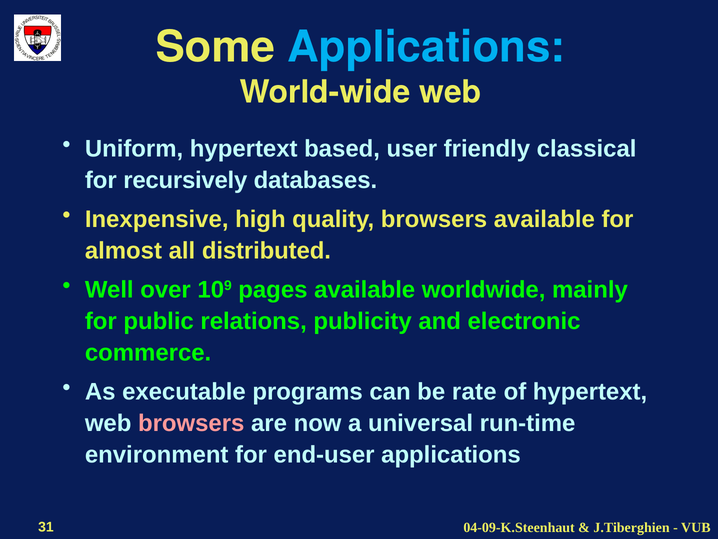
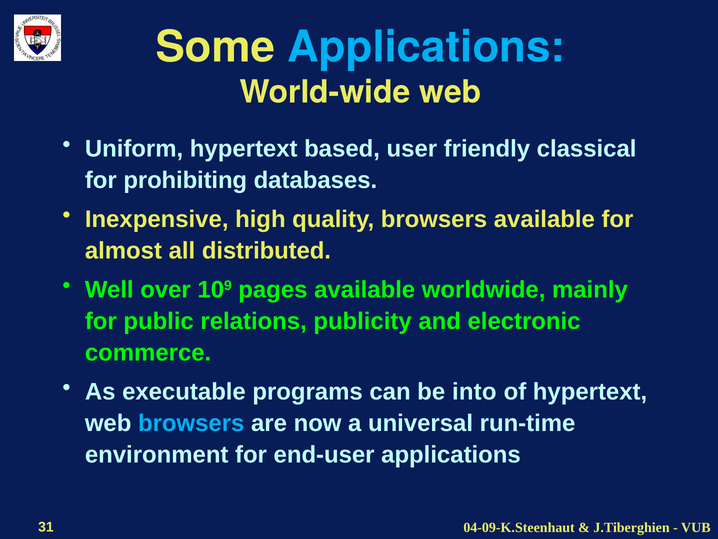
recursively: recursively -> prohibiting (185, 180)
rate: rate -> into (474, 391)
browsers colour: pink -> light blue (191, 423)
